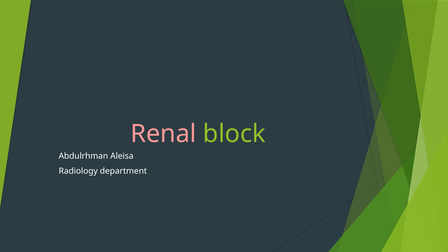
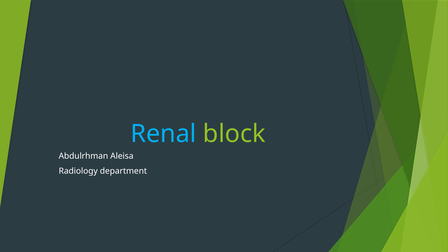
Renal colour: pink -> light blue (163, 134)
